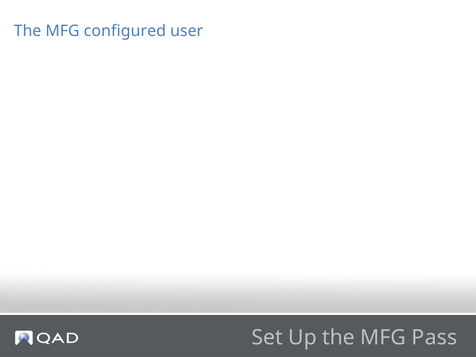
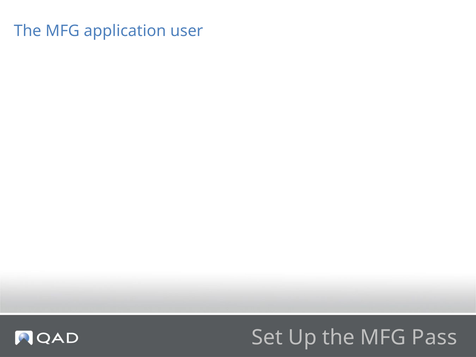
configured: configured -> application (125, 31)
